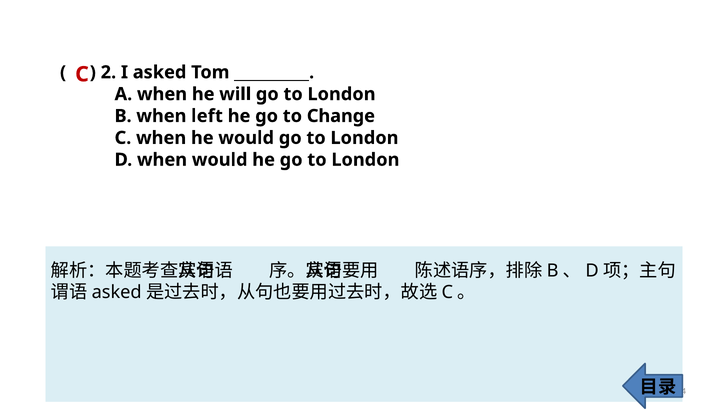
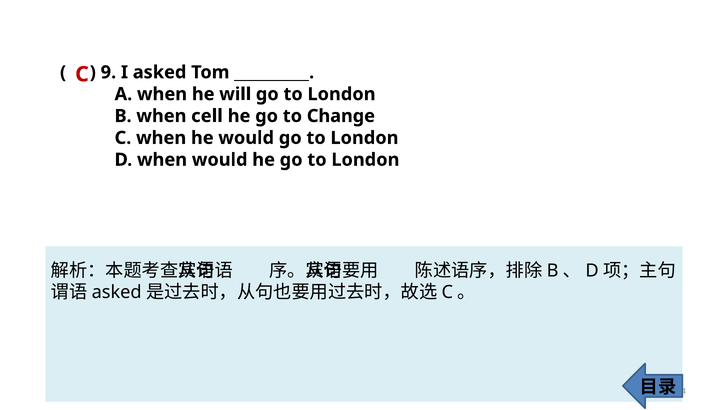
2: 2 -> 9 (108, 72)
left: left -> cell (207, 116)
